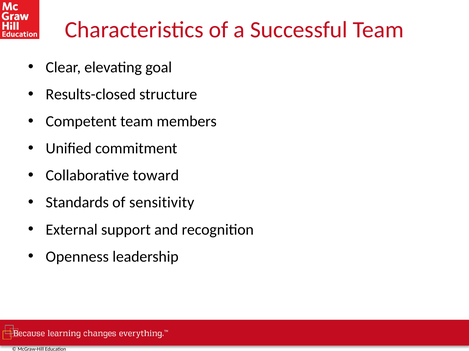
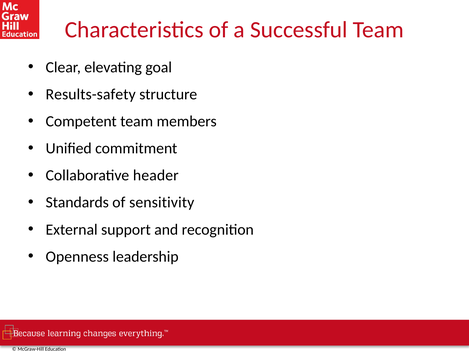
Results-closed: Results-closed -> Results-safety (91, 95)
toward: toward -> header (156, 176)
